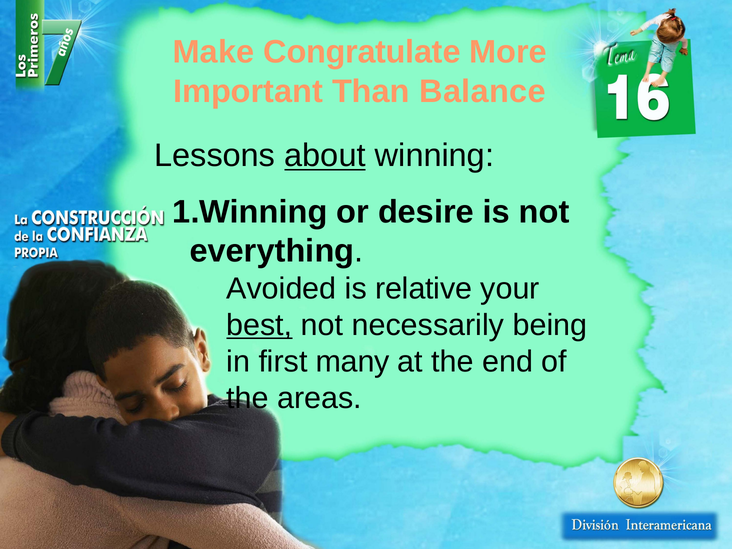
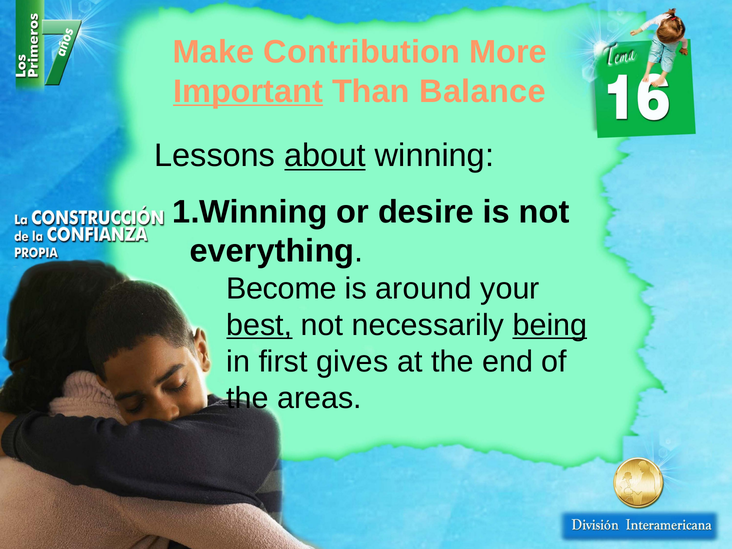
Congratulate: Congratulate -> Contribution (362, 52)
Important underline: none -> present (248, 91)
Avoided: Avoided -> Become (281, 289)
relative: relative -> around (423, 289)
being underline: none -> present (550, 325)
many: many -> gives (352, 362)
